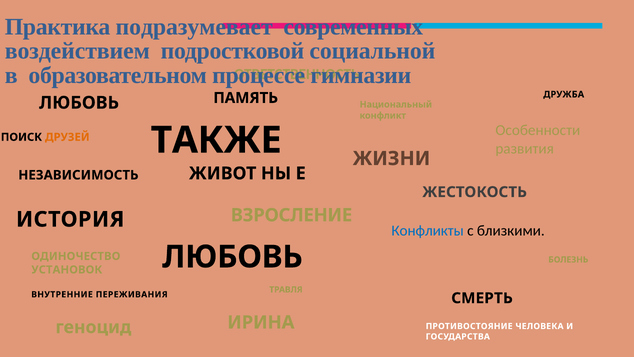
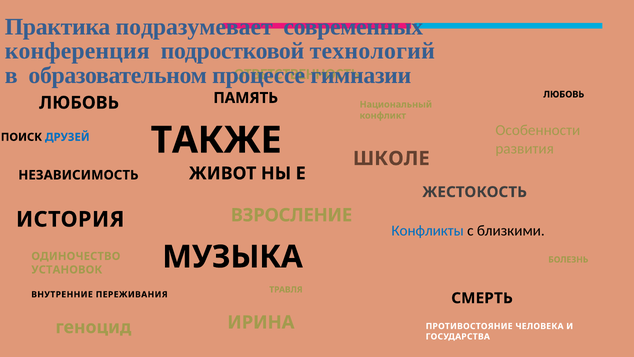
воздействием: воздействием -> конференция (77, 51)
социальной: социальной -> технологий (372, 51)
ДРУЖБА: ДРУЖБА -> ЛЮБОВЬ (564, 94)
ДРУЗЕЙ colour: orange -> blue (67, 137)
ЖИЗНИ: ЖИЗНИ -> ШКОЛЕ (391, 158)
ЛЮБОВЬ: ЛЮБОВЬ -> МУЗЫКА (232, 257)
